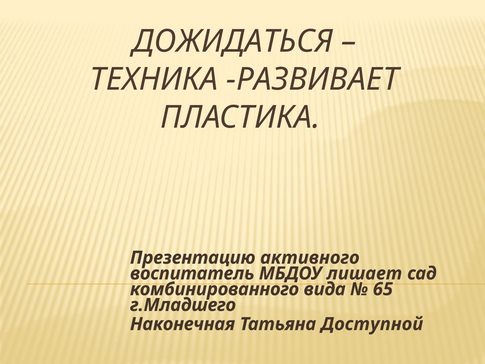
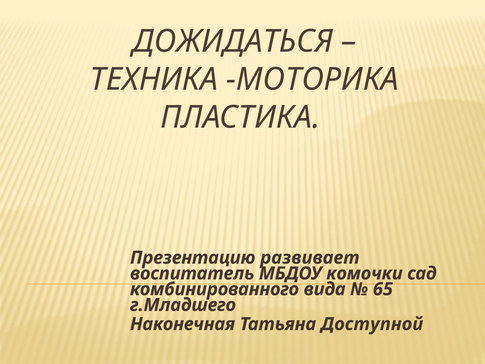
РАЗВИВАЕТ: РАЗВИВАЕТ -> МОТОРИКА (313, 79)
активного: активного -> развивает (310, 258)
лишает: лишает -> комочки (365, 273)
